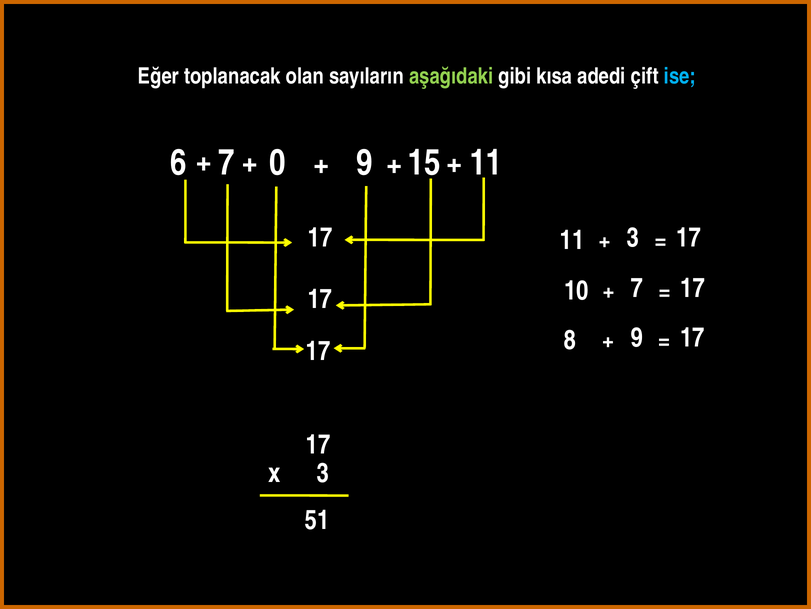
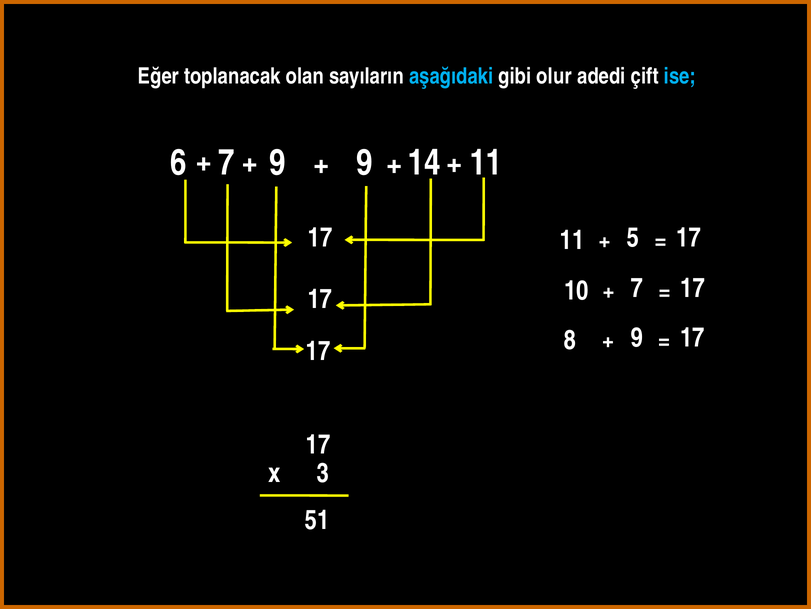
aşağıdaki colour: light green -> light blue (451, 76)
kısa: kısa -> olur (554, 76)
7 0: 0 -> 9 (278, 163)
15: 15 -> 14 (424, 163)
3: 3 -> 5 (633, 238)
